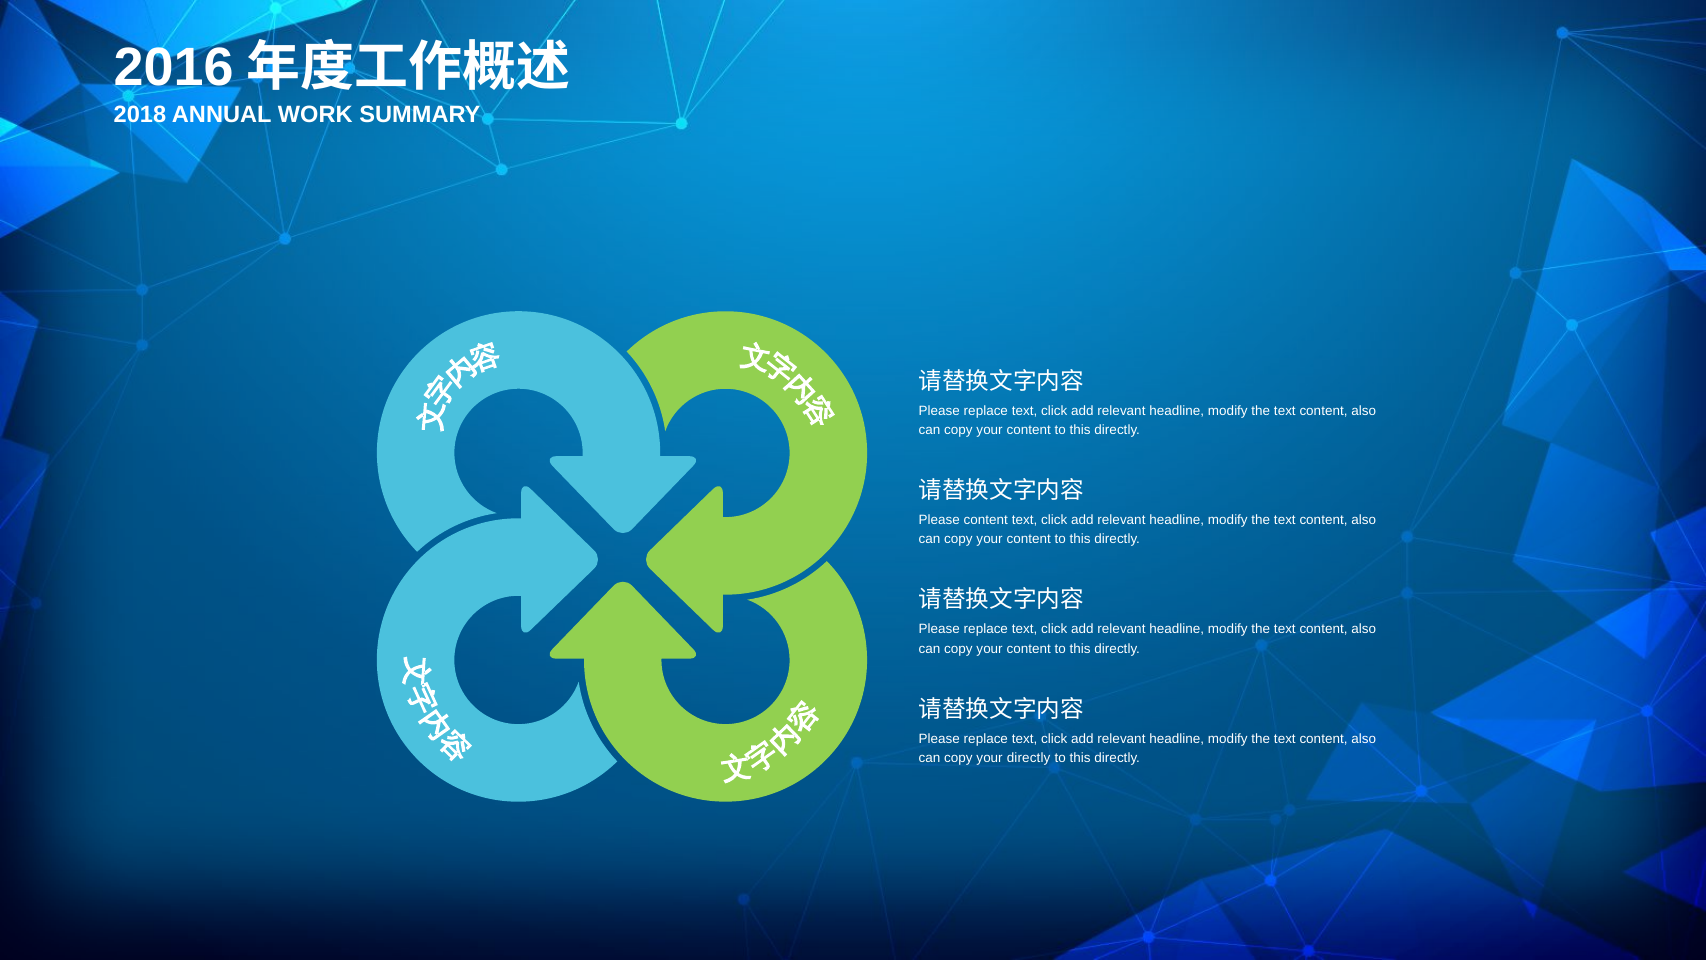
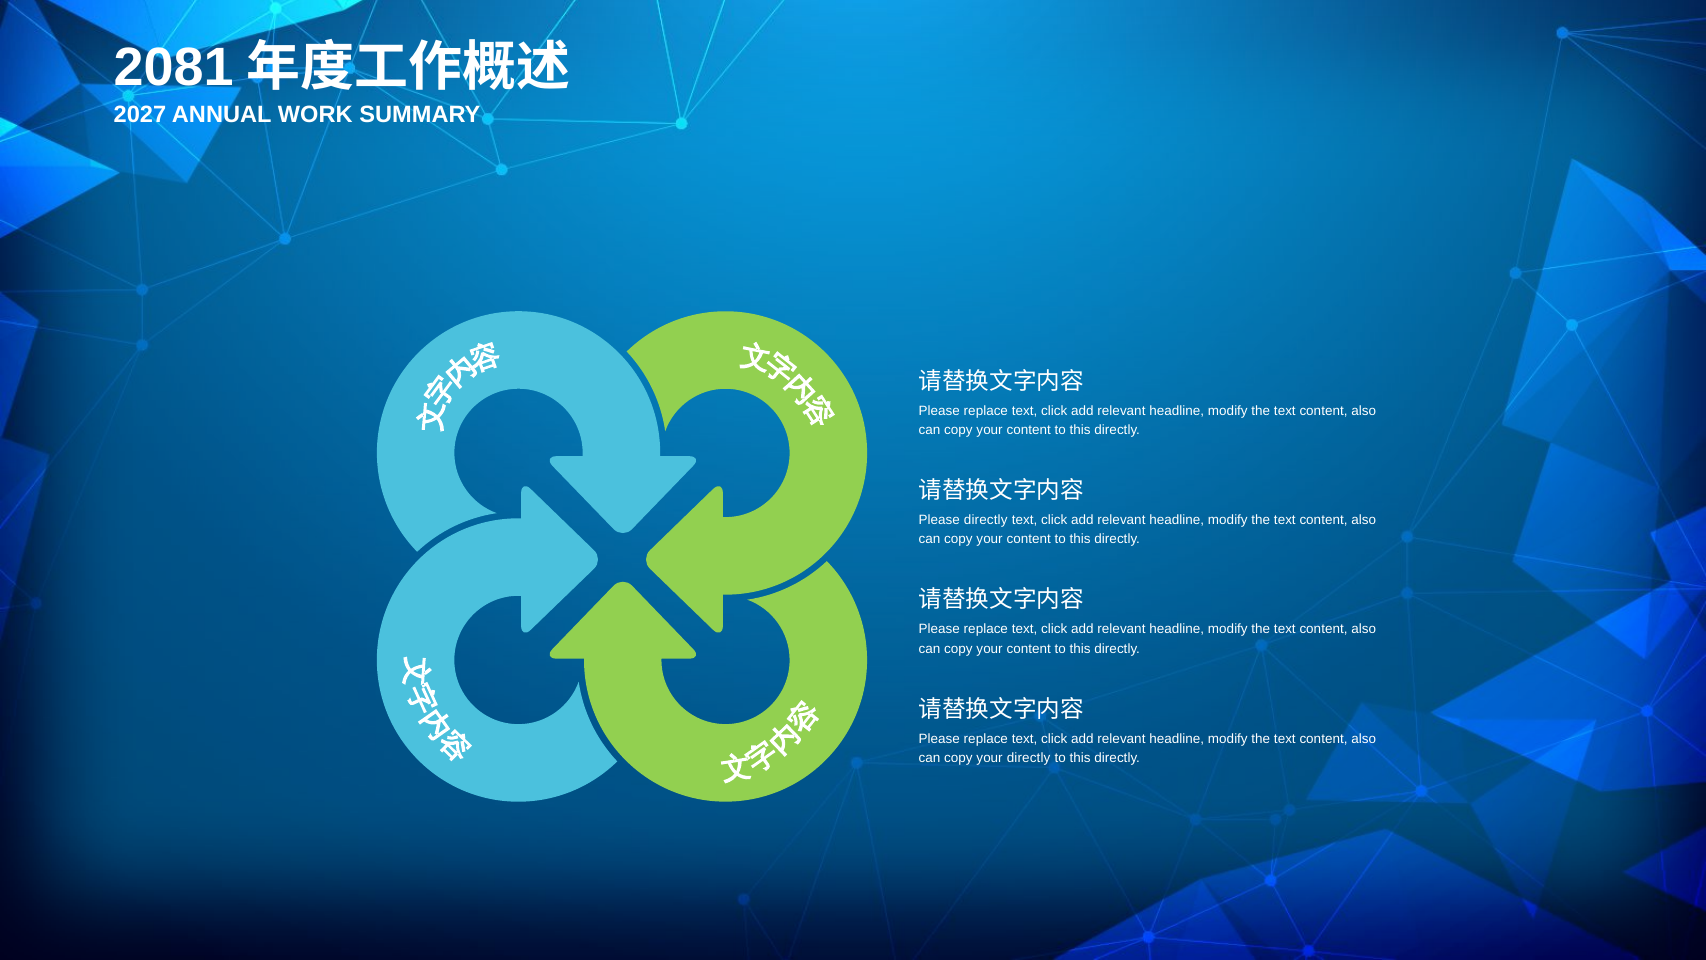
2016: 2016 -> 2081 (174, 67)
2018: 2018 -> 2027 (140, 114)
Please content: content -> directly (986, 520)
